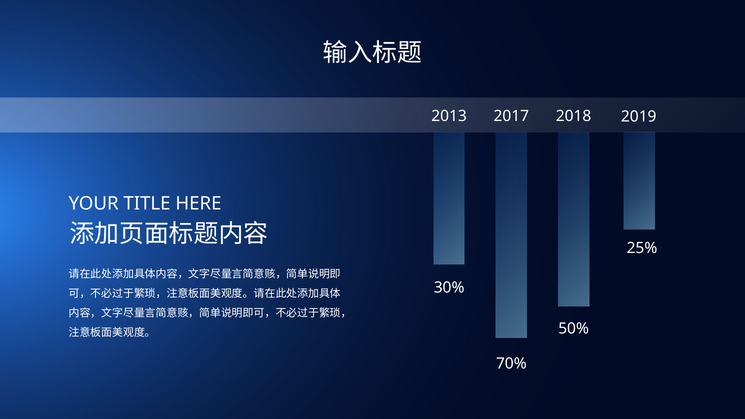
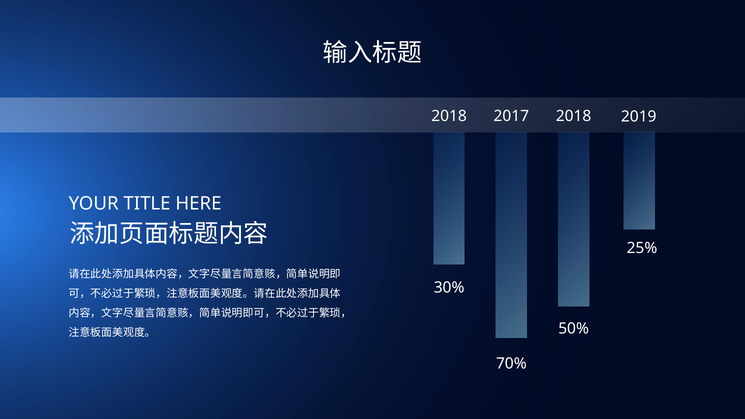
2013: 2013 -> 2018 (449, 116)
